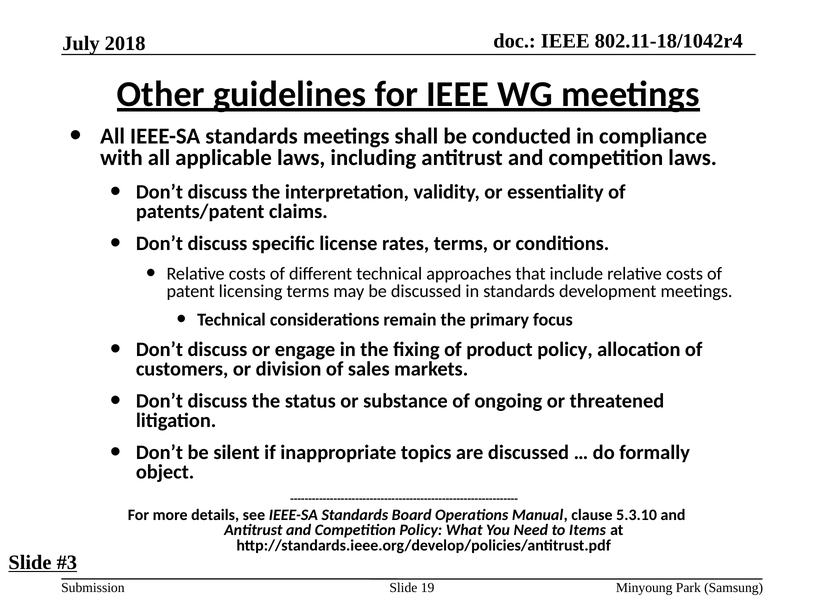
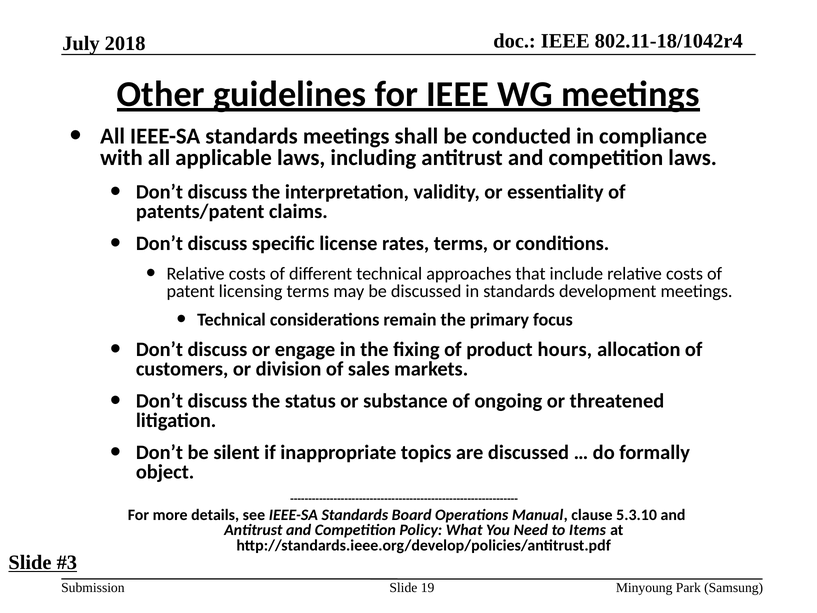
product policy: policy -> hours (565, 349)
